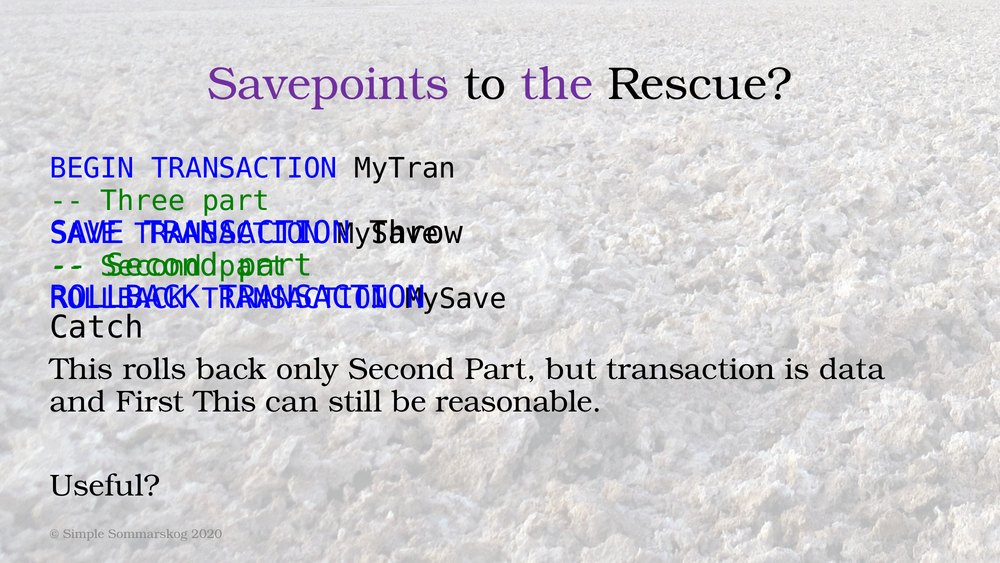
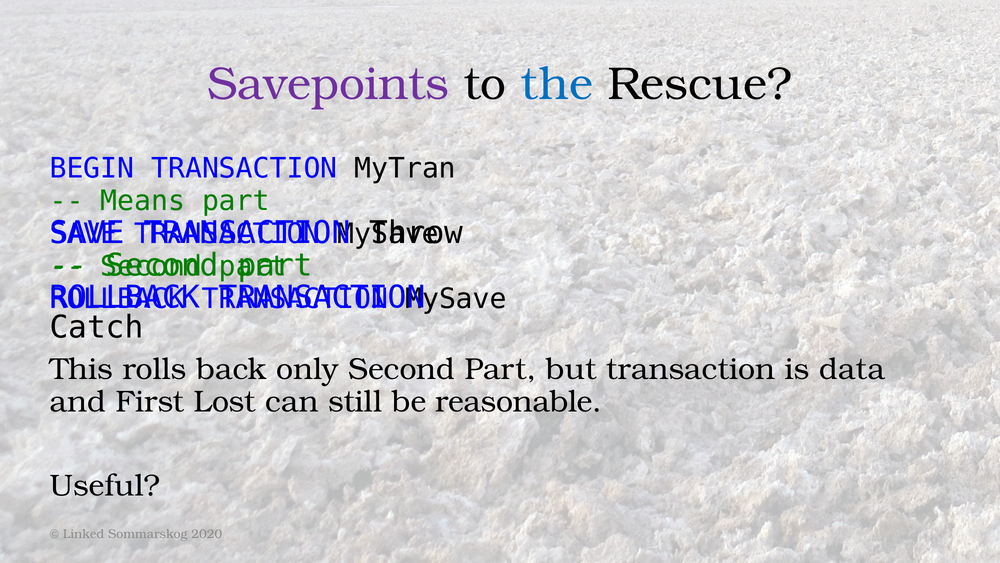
the colour: purple -> blue (557, 84)
Three: Three -> Means (143, 201)
First This: This -> Lost (225, 401)
Simple: Simple -> Linked (84, 534)
